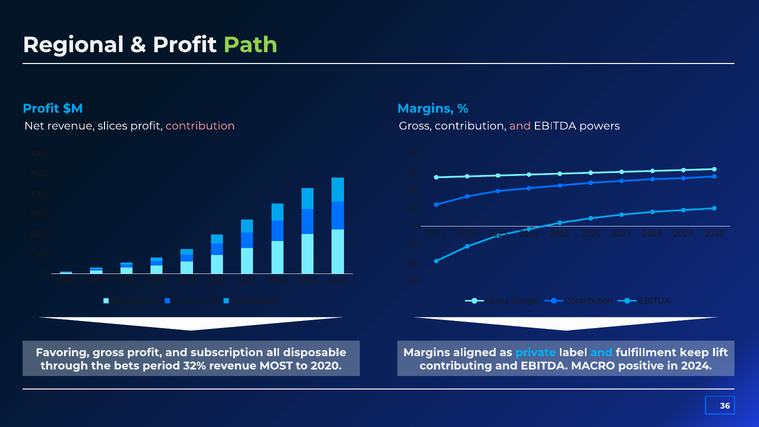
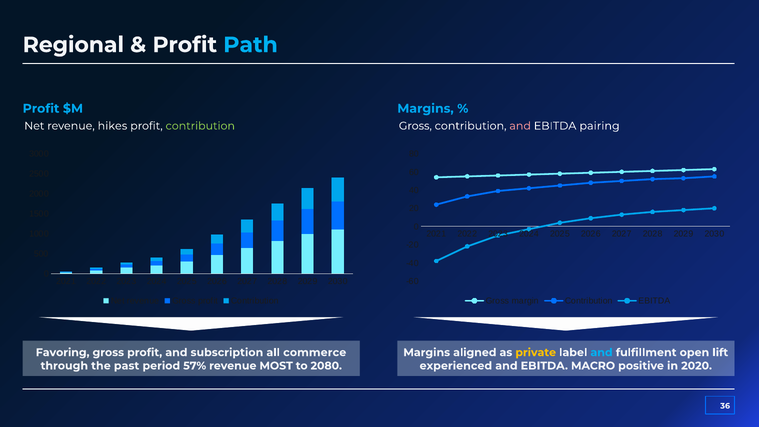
Path colour: light green -> light blue (251, 45)
slices: slices -> hikes (112, 126)
contribution colour: pink -> light green (200, 126)
powers: powers -> pairing (600, 126)
disposable: disposable -> commerce (315, 352)
private colour: light blue -> yellow (536, 352)
keep: keep -> open (694, 352)
bets: bets -> past (127, 366)
32%: 32% -> 57% (195, 366)
2020: 2020 -> 2080 (326, 366)
contributing: contributing -> experienced (456, 366)
in 2024: 2024 -> 2020 (697, 366)
